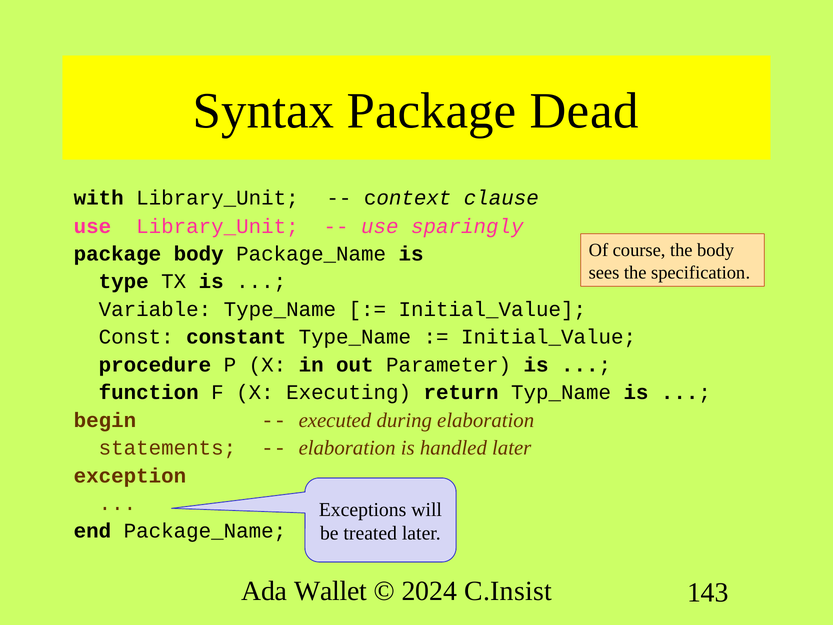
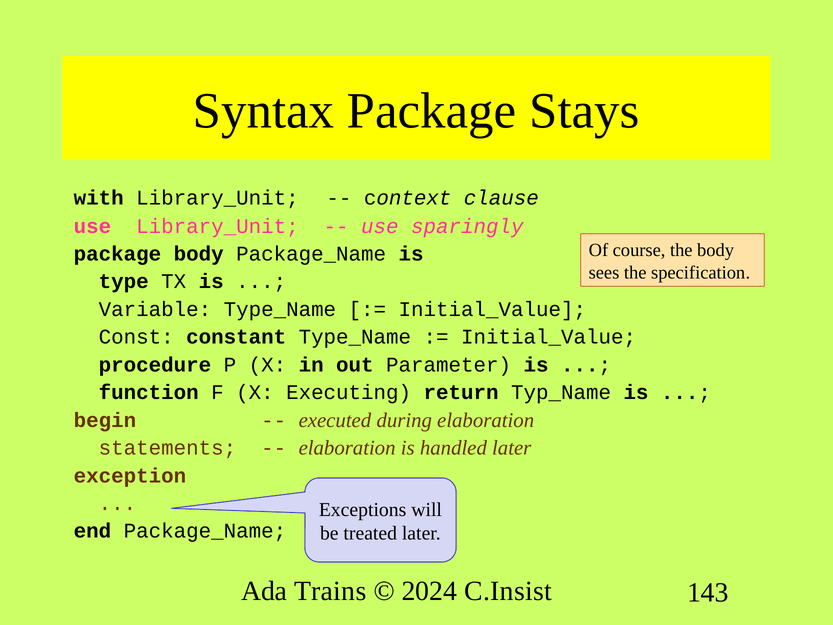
Dead: Dead -> Stays (584, 111)
Wallet: Wallet -> Trains (330, 591)
